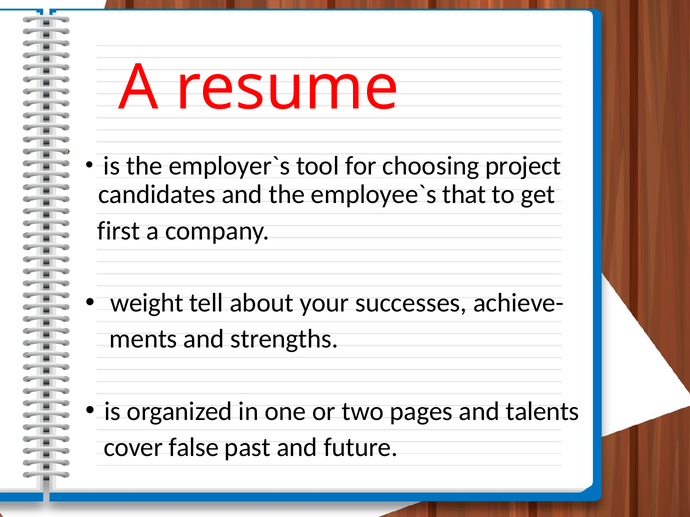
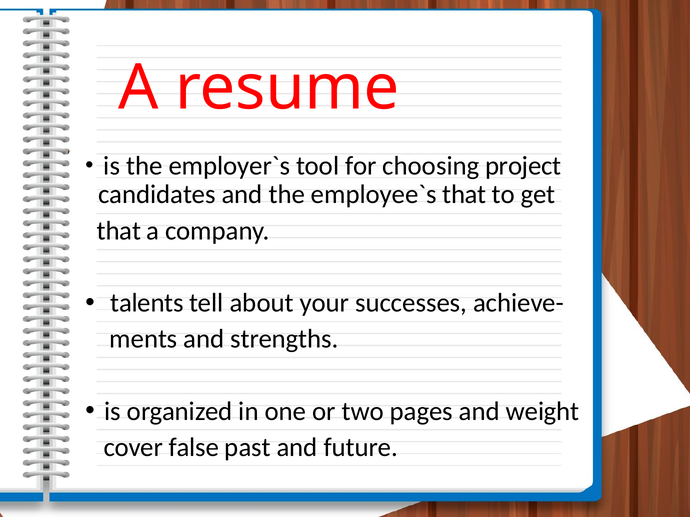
first: first -> that (119, 231)
weight: weight -> talents (147, 303)
talents: talents -> weight (543, 412)
